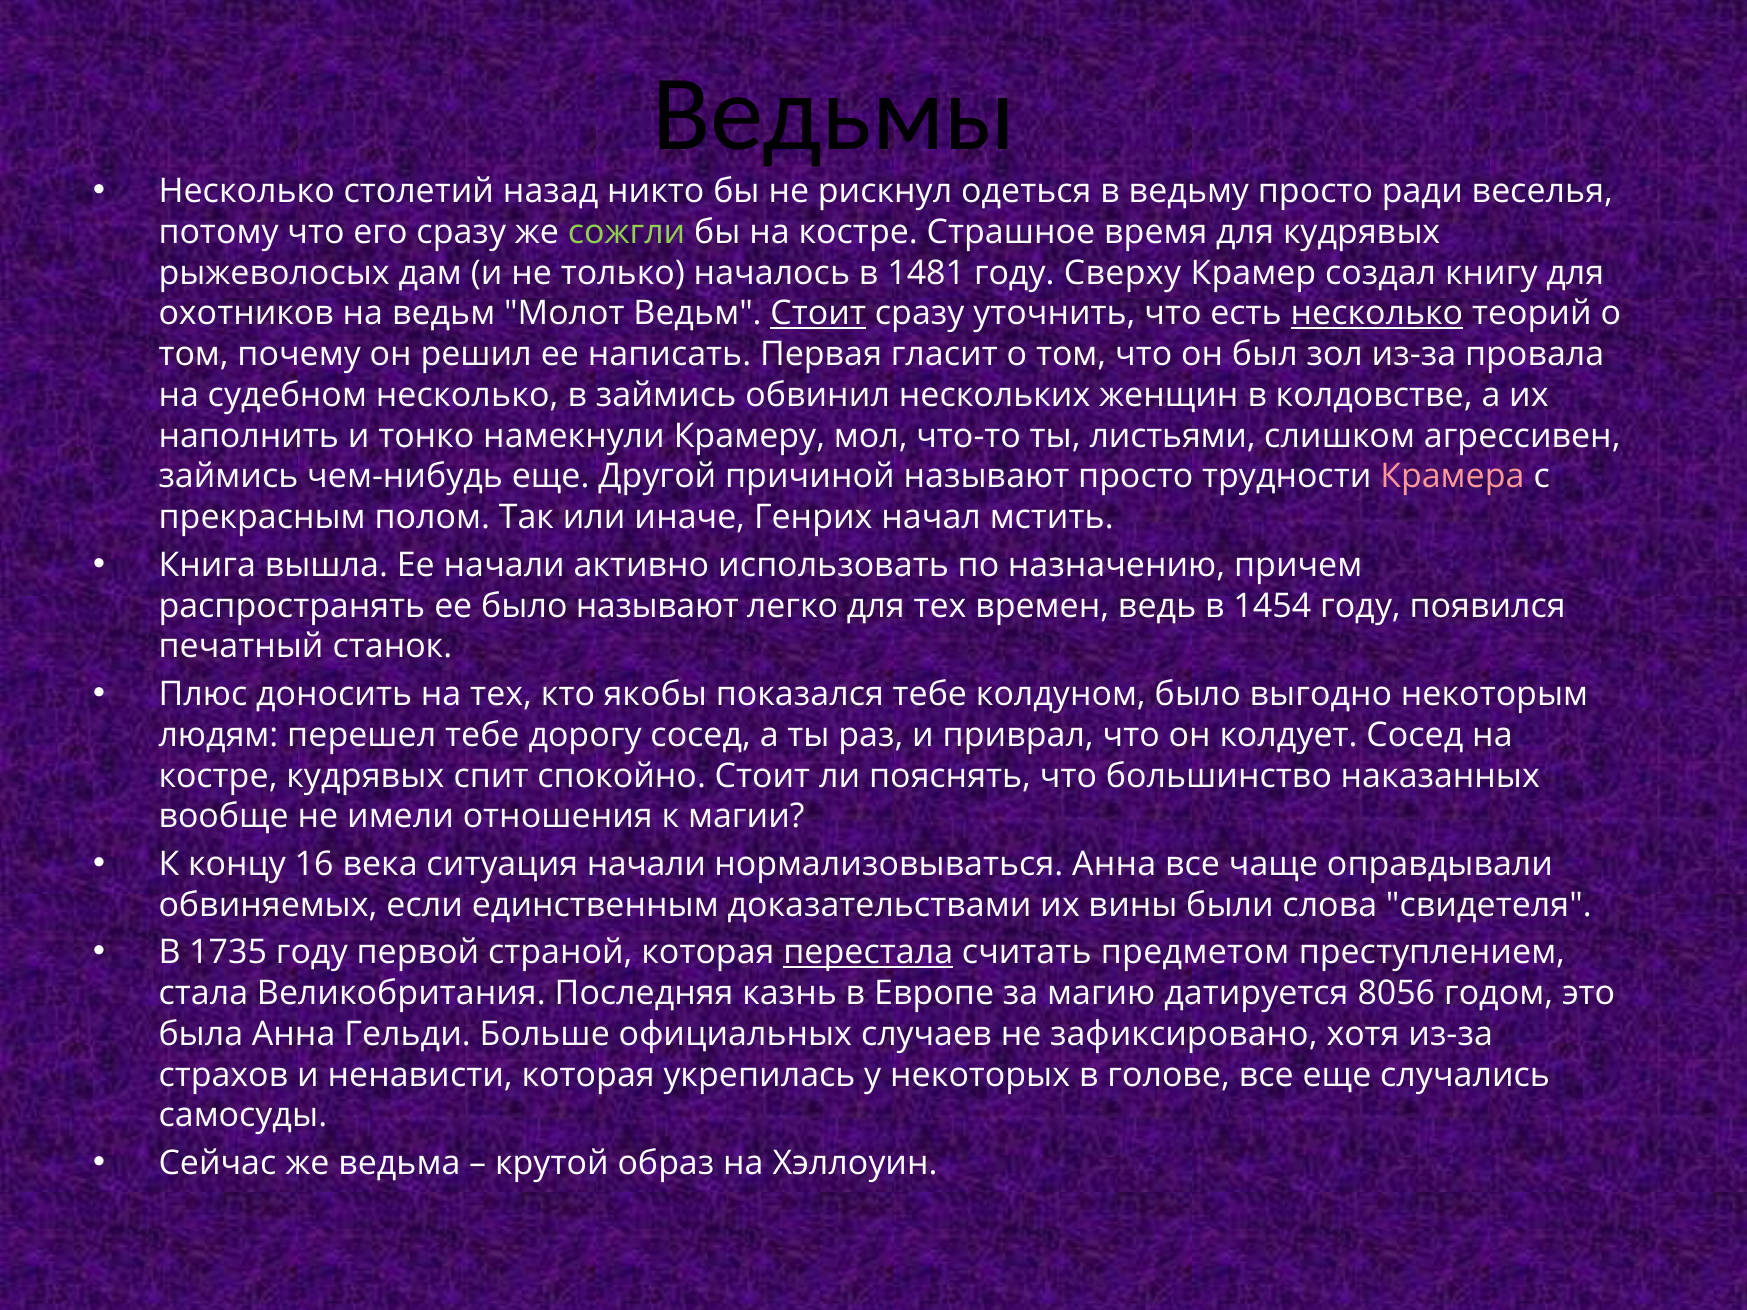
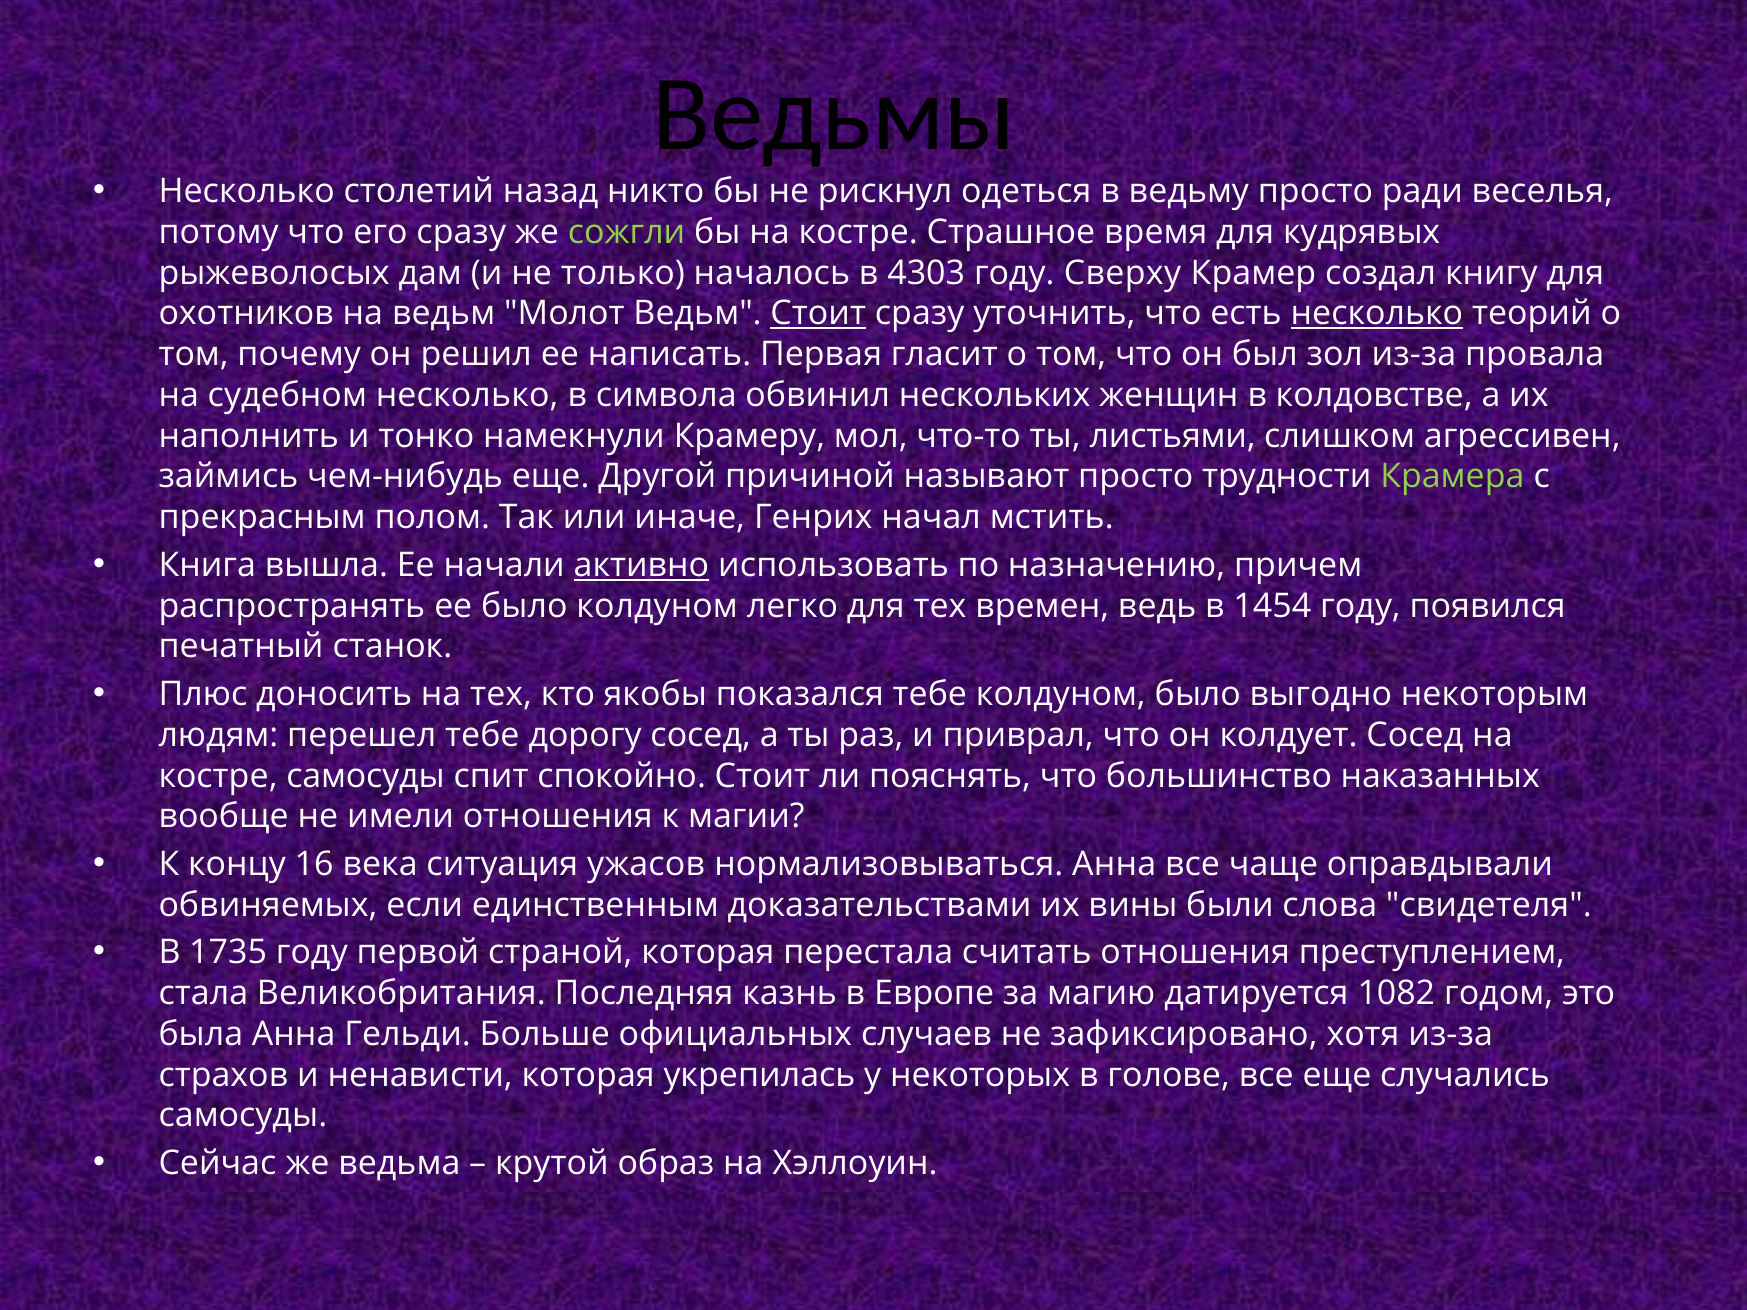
1481: 1481 -> 4303 (926, 273)
в займись: займись -> символа (666, 395)
Крамера colour: pink -> light green (1452, 477)
активно underline: none -> present (641, 565)
было называют: называют -> колдуном (657, 606)
костре кудрявых: кудрявых -> самосуды (366, 776)
ситуация начали: начали -> ужасов (646, 864)
перестала underline: present -> none (868, 953)
считать предметом: предметом -> отношения (1195, 953)
8056: 8056 -> 1082 (1396, 994)
